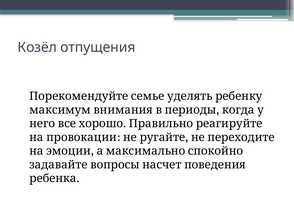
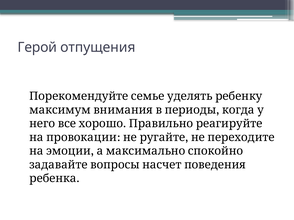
Козёл: Козёл -> Герой (37, 47)
